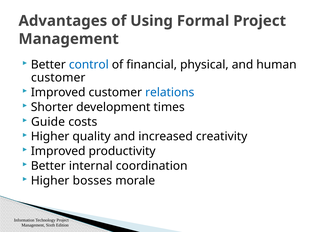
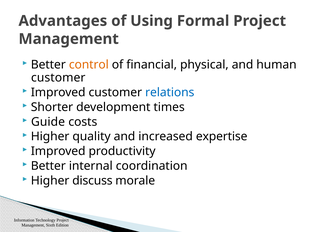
control colour: blue -> orange (89, 65)
creativity: creativity -> expertise (222, 136)
bosses: bosses -> discuss (92, 180)
